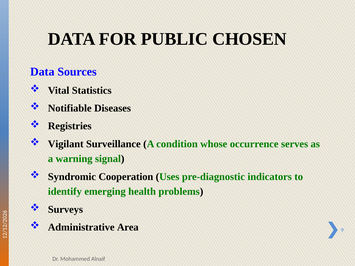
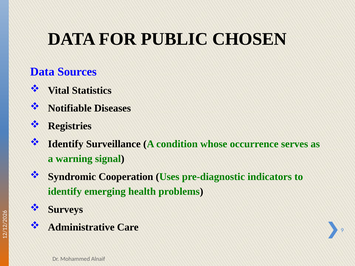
Vigilant: Vigilant -> Identify (66, 144)
Area: Area -> Care (128, 227)
